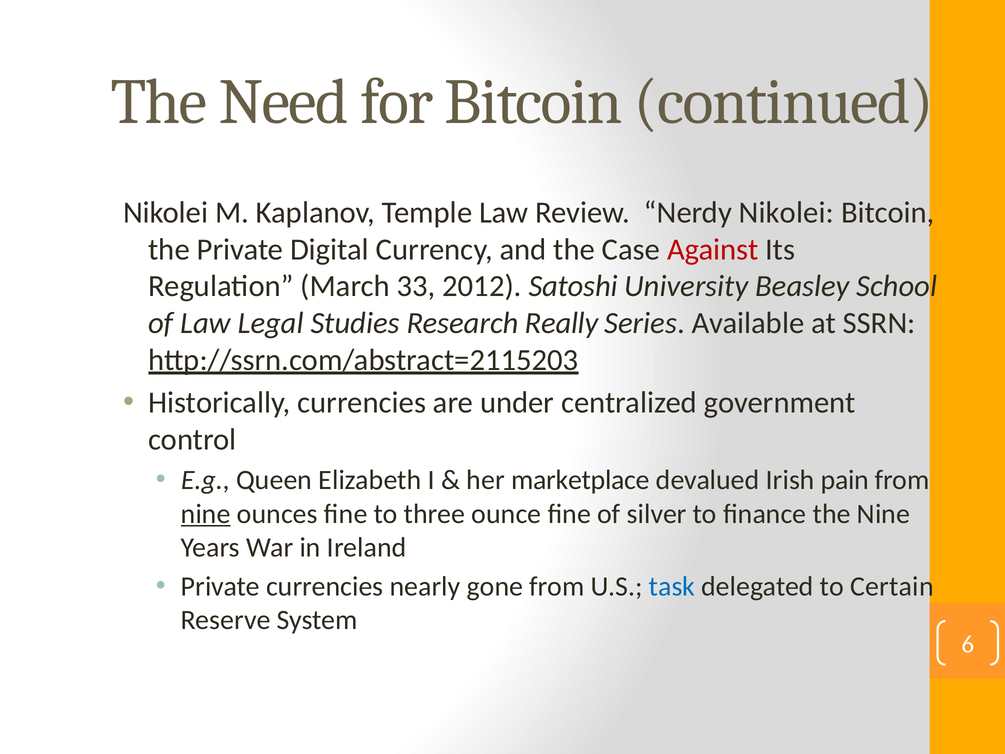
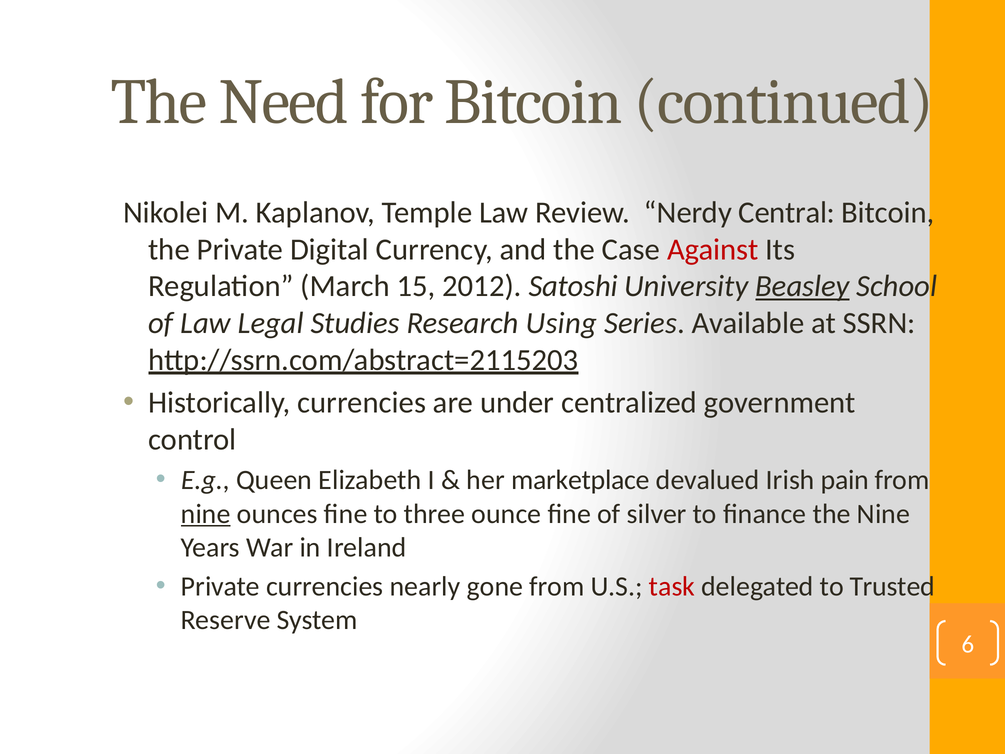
Nerdy Nikolei: Nikolei -> Central (787, 213)
33: 33 -> 15 (416, 286)
Beasley underline: none -> present (802, 286)
Really: Really -> Using (561, 323)
task colour: blue -> red (672, 586)
Certain: Certain -> Trusted (892, 586)
